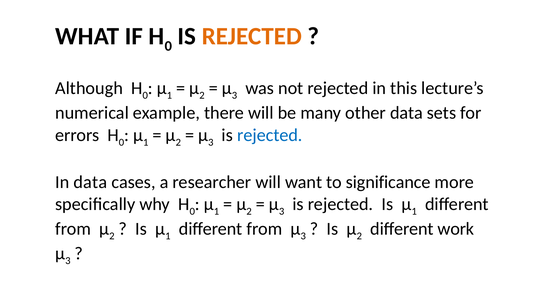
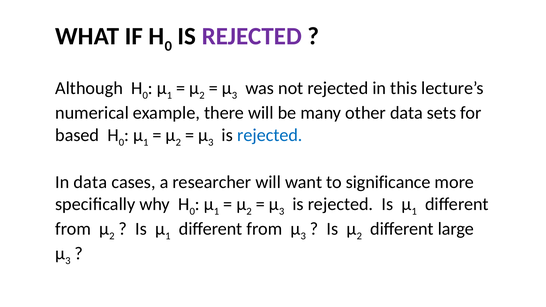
REJECTED colour: orange -> purple (252, 36)
errors: errors -> based (77, 135)
work: work -> large (456, 229)
